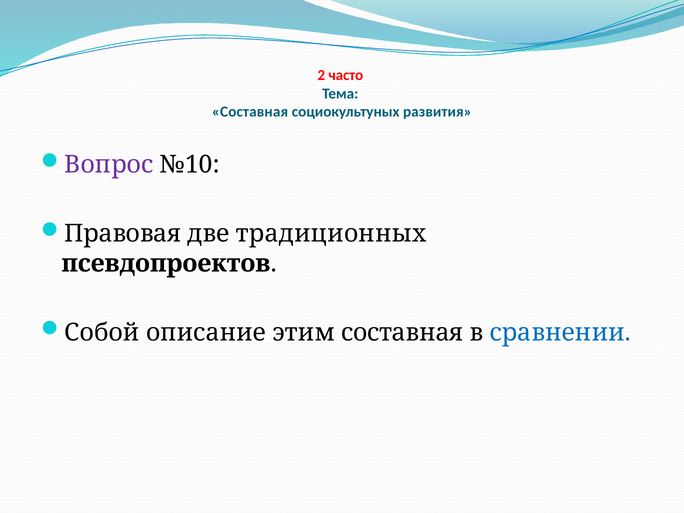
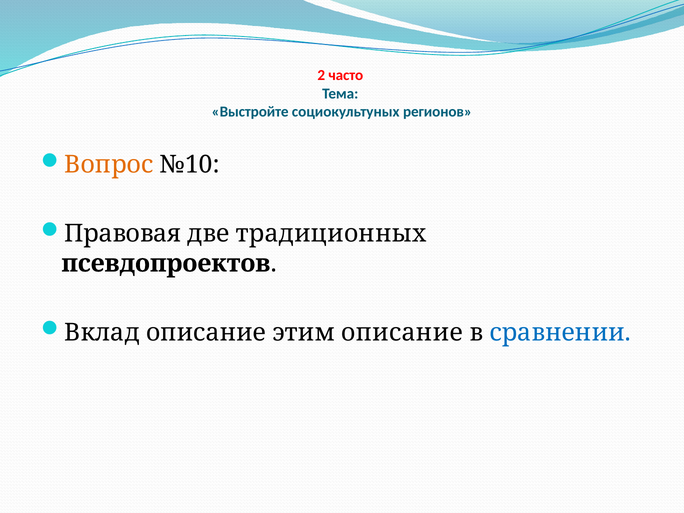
Составная: Составная -> Выстройте (250, 112)
развития: развития -> регионов (438, 112)
Вопрос colour: purple -> orange (109, 165)
Собой: Собой -> Вклад (102, 333)
этим составная: составная -> описание (402, 333)
